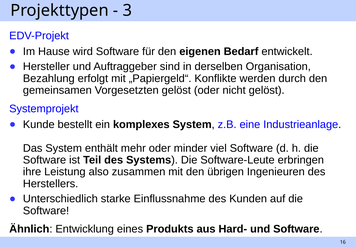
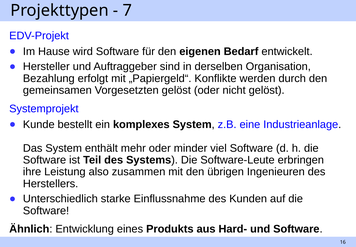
3: 3 -> 7 (127, 10)
